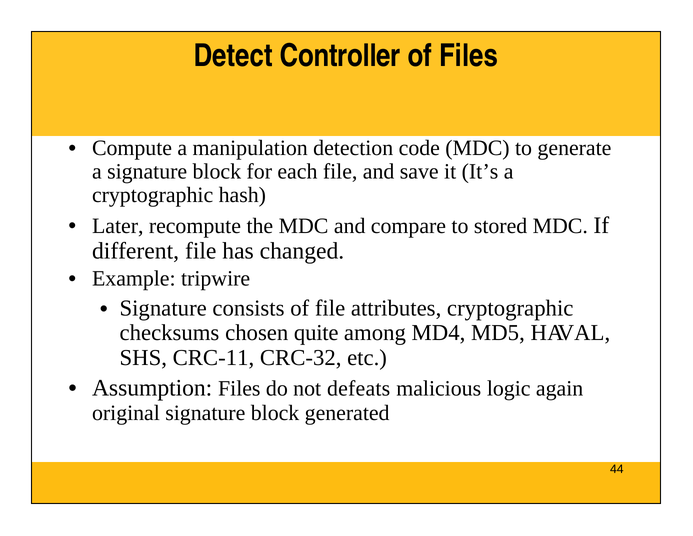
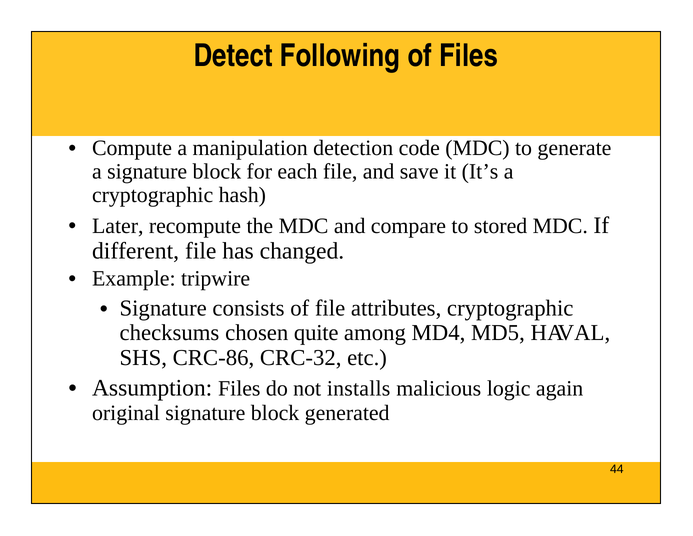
Controller: Controller -> Following (340, 56)
CRC-11: CRC-11 -> CRC-86 (213, 357)
defeats: defeats -> installs (359, 388)
